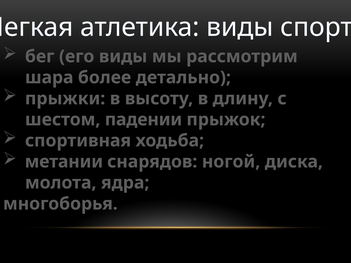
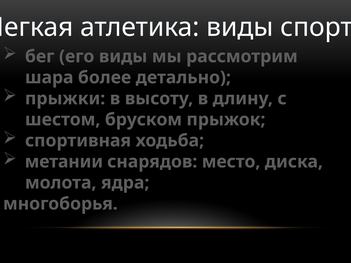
падении: падении -> бруском (143, 120)
ногой: ногой -> место (231, 162)
